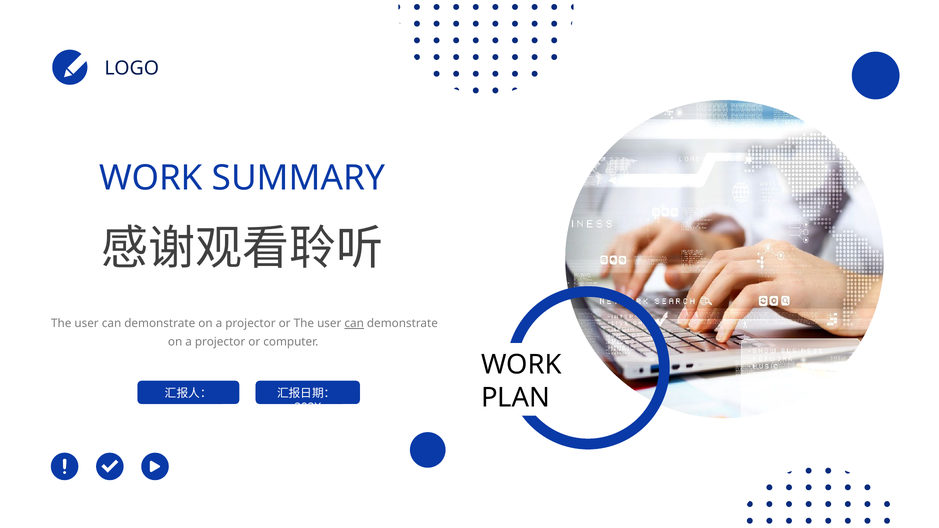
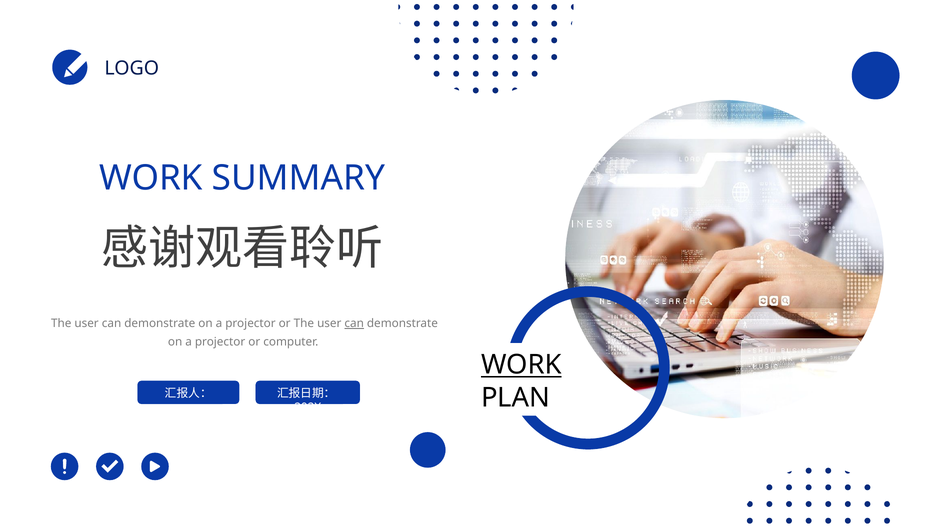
WORK underline: none -> present (521, 365)
